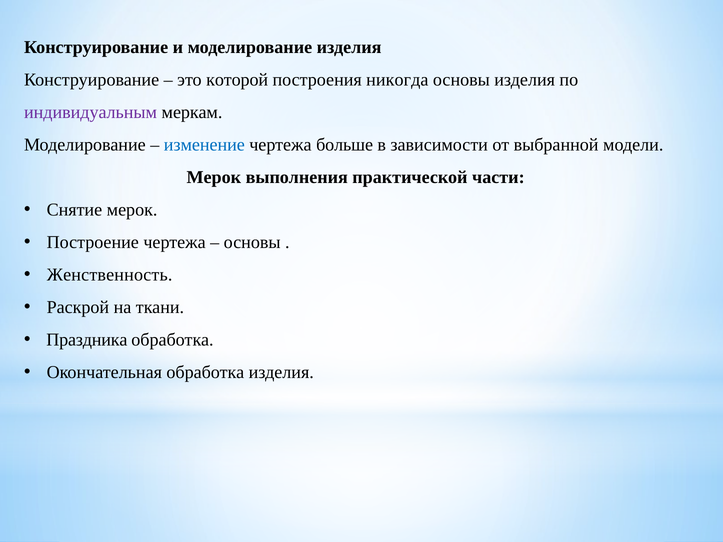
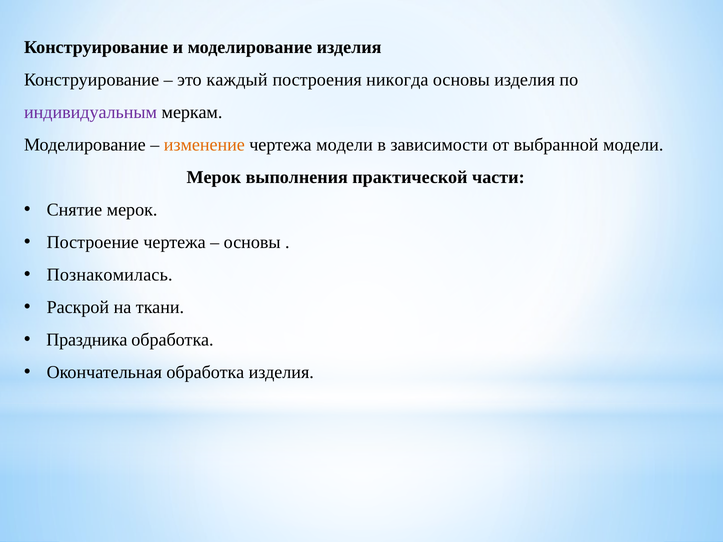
которой: которой -> каждый (237, 80)
изменение colour: blue -> orange (204, 145)
чертежа больше: больше -> модели (344, 145)
Женственность: Женственность -> Познакомилась (110, 275)
